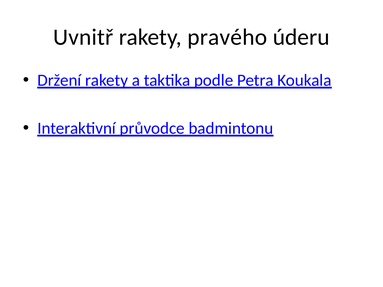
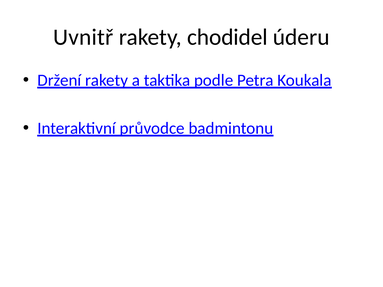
pravého: pravého -> chodidel (227, 37)
